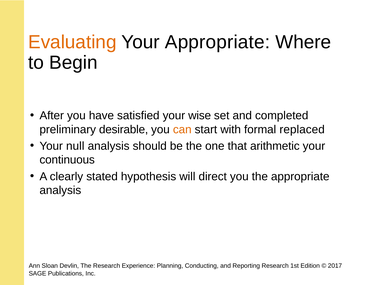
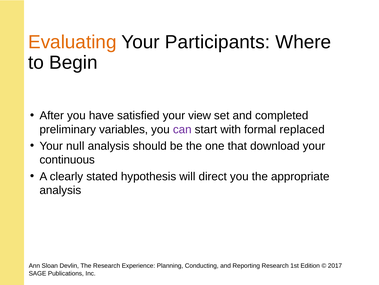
Your Appropriate: Appropriate -> Participants (218, 42)
wise: wise -> view (200, 115)
desirable: desirable -> variables (124, 129)
can colour: orange -> purple (182, 129)
arithmetic: arithmetic -> download (275, 146)
